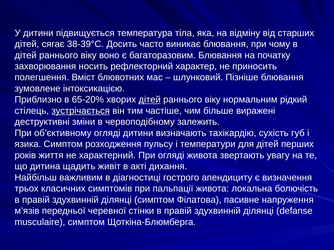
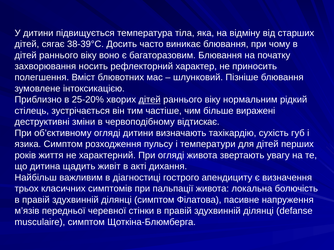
65-20%: 65-20% -> 25-20% (88, 100)
зустрічається underline: present -> none (81, 111)
залежить: залежить -> відтискає (198, 122)
